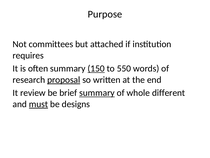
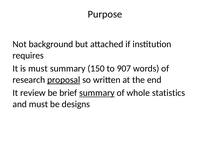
committees: committees -> background (51, 44)
is often: often -> must (38, 68)
150 underline: present -> none (96, 68)
550: 550 -> 907 (124, 68)
different: different -> statistics (169, 93)
must underline: present -> none (38, 104)
